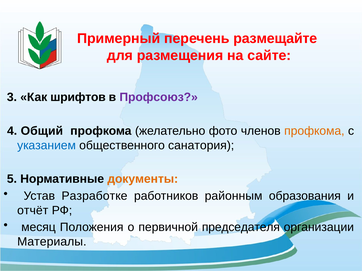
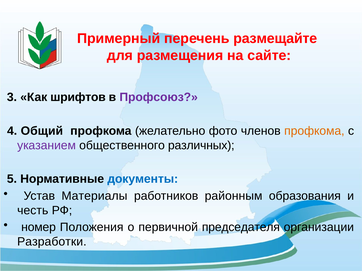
указанием colour: blue -> purple (47, 146)
санатория: санатория -> различных (201, 146)
документы colour: orange -> blue (143, 179)
Разработке: Разработке -> Материалы (94, 196)
отчёт: отчёт -> честь (33, 211)
месяц: месяц -> номер (39, 228)
Материалы: Материалы -> Разработки (52, 242)
